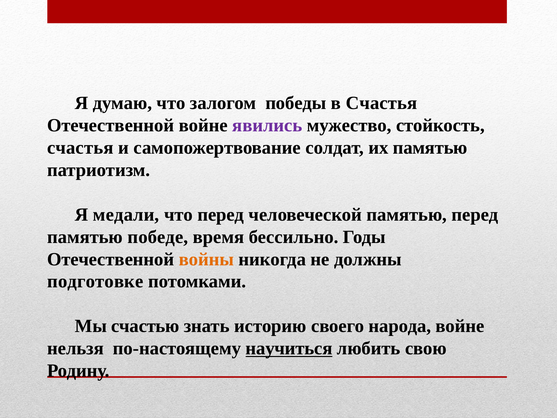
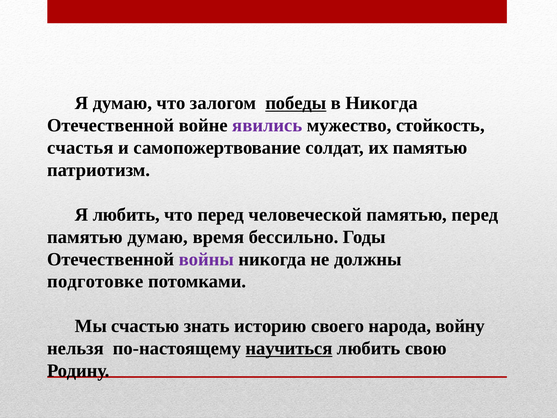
победы underline: none -> present (296, 103)
в Счастья: Счастья -> Никогда (382, 103)
Я медали: медали -> любить (126, 215)
памятью победе: победе -> думаю (158, 237)
войны colour: orange -> purple (207, 259)
народа войне: войне -> войну (460, 326)
